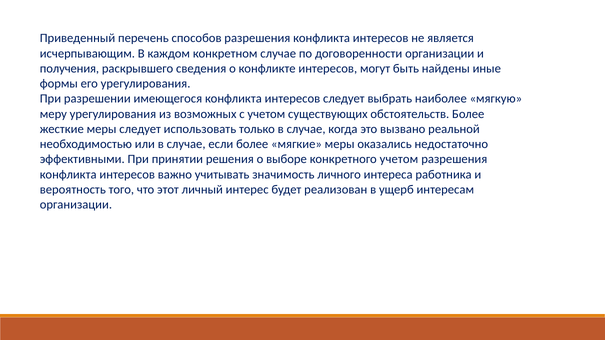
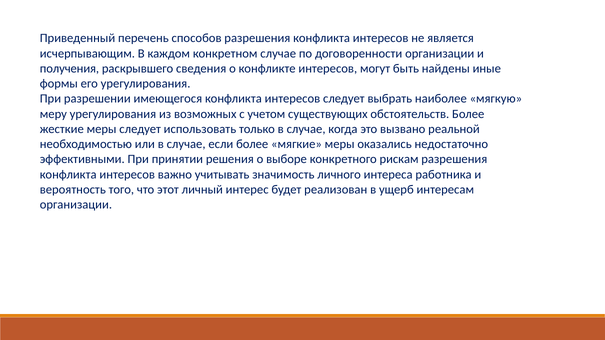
конкретного учетом: учетом -> рискам (399, 159)
